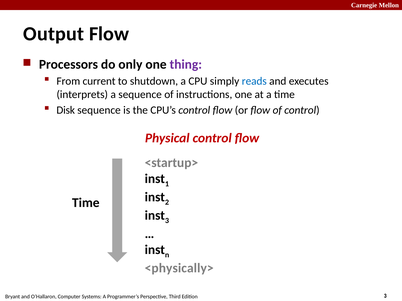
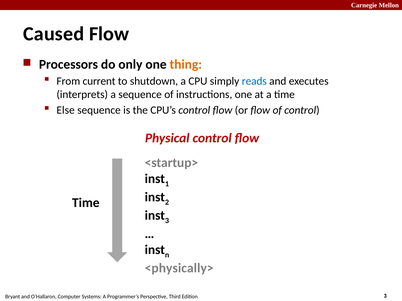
Output: Output -> Caused (54, 34)
thing colour: purple -> orange (186, 65)
Disk: Disk -> Else (66, 110)
